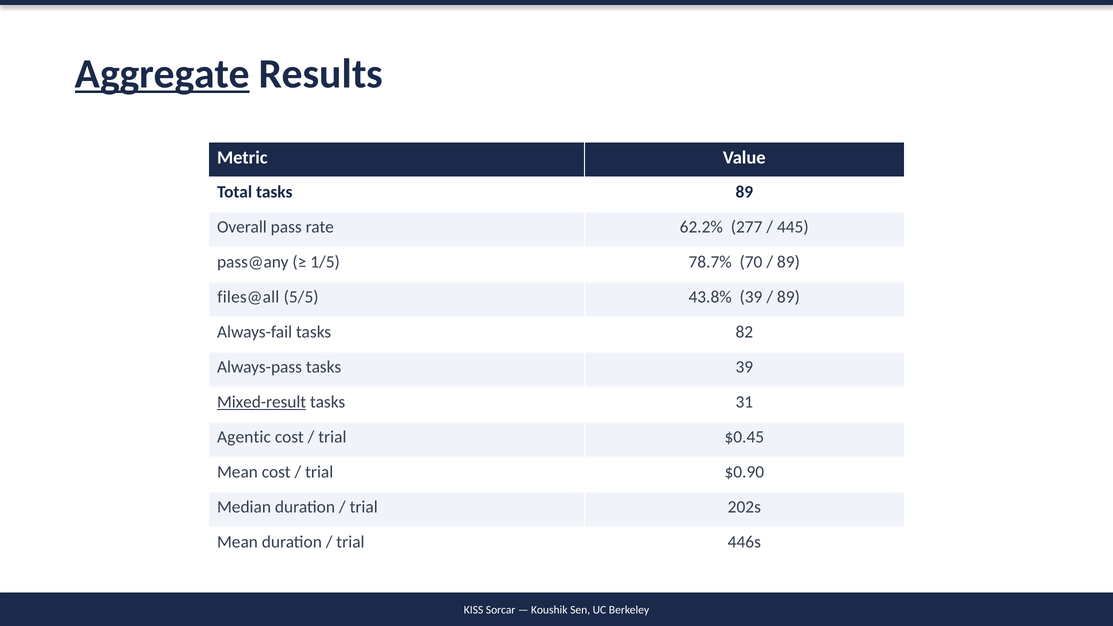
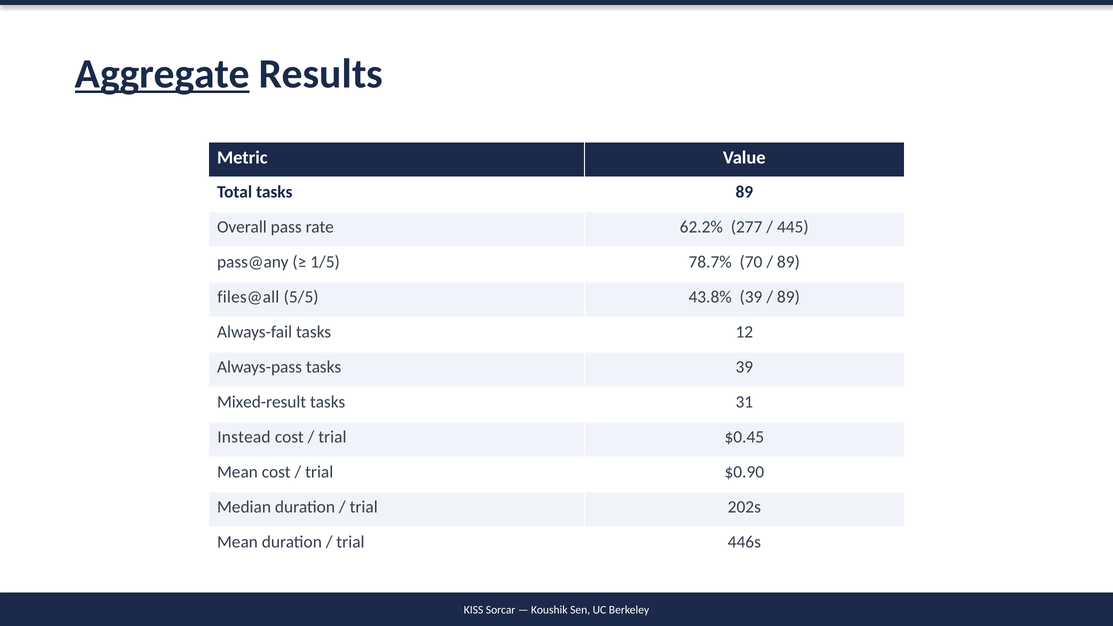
82: 82 -> 12 (744, 332)
Mixed-result underline: present -> none (262, 402)
Agentic: Agentic -> Instead (244, 437)
